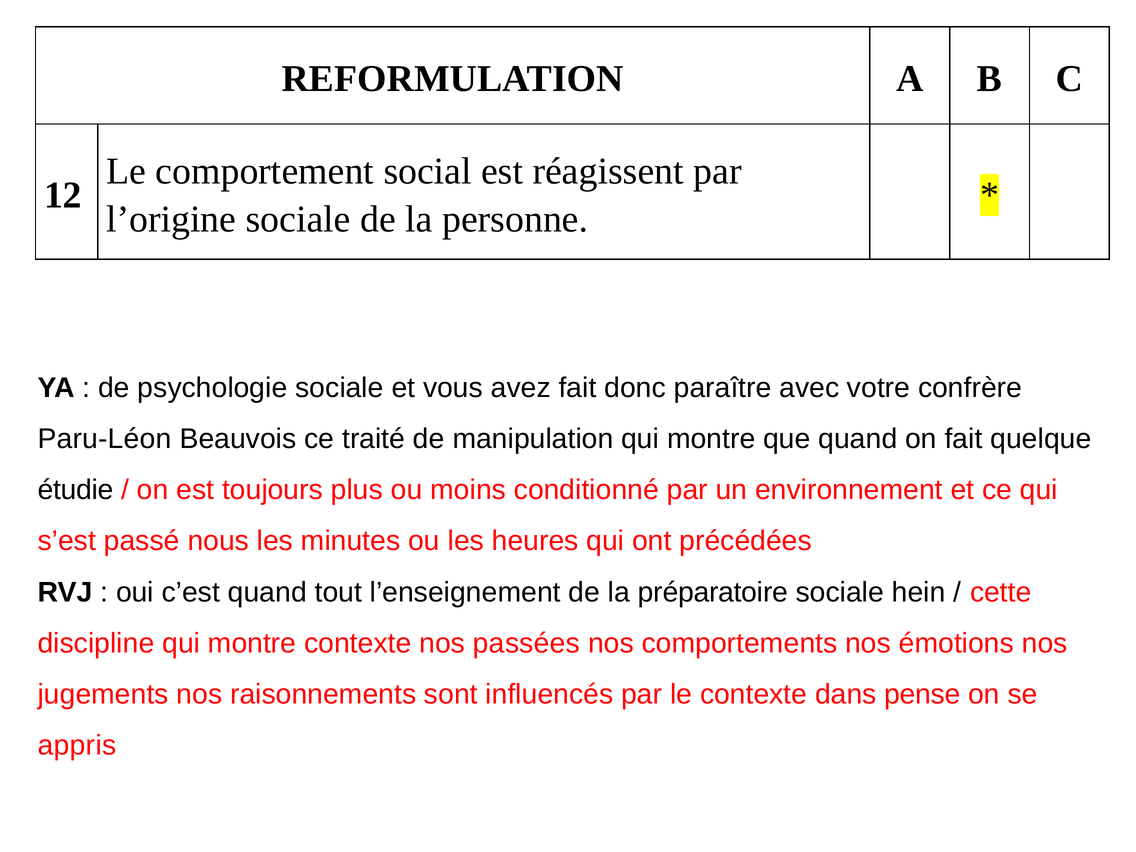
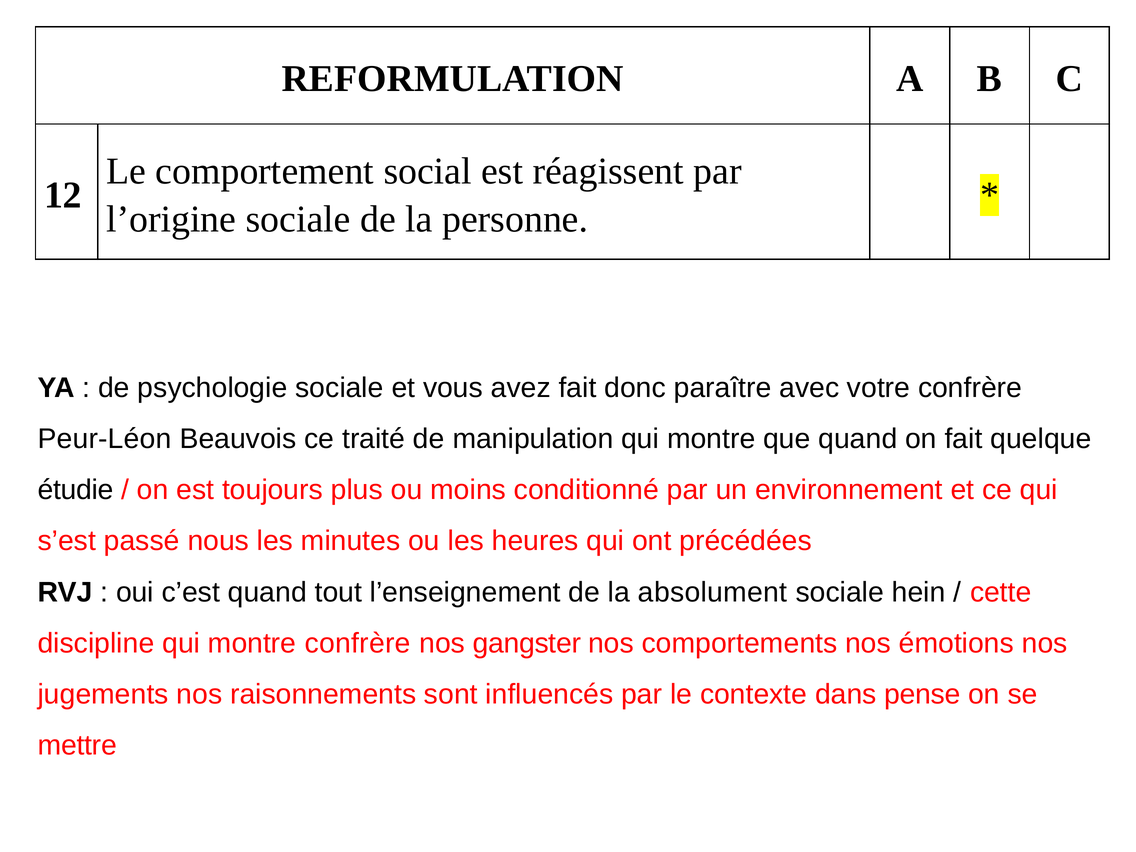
Paru-Léon: Paru-Léon -> Peur-Léon (105, 439)
préparatoire: préparatoire -> absolument (713, 592)
montre contexte: contexte -> confrère (358, 643)
passées: passées -> gangster (527, 643)
appris: appris -> mettre (77, 746)
